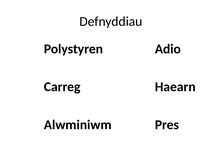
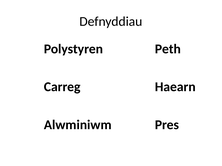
Adio: Adio -> Peth (168, 49)
